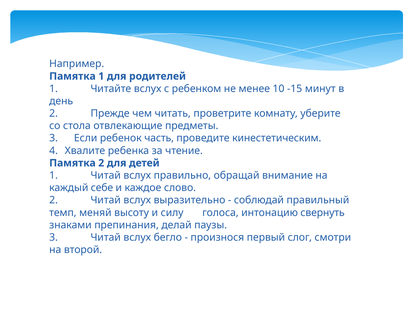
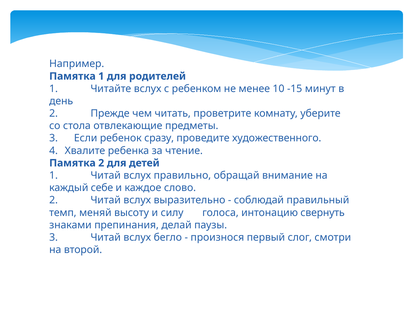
часть: часть -> сразу (159, 138)
кинестетическим: кинестетическим -> художественного (277, 138)
